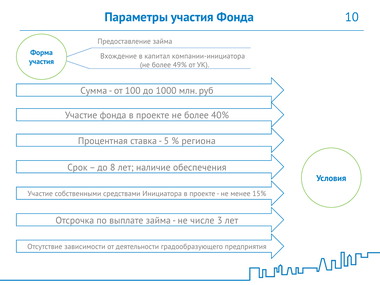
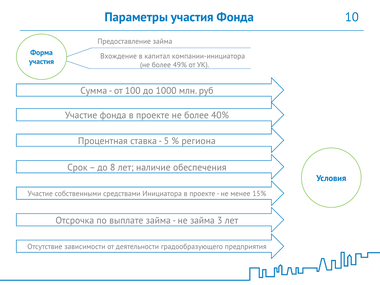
не числе: числе -> займа (202, 220)
